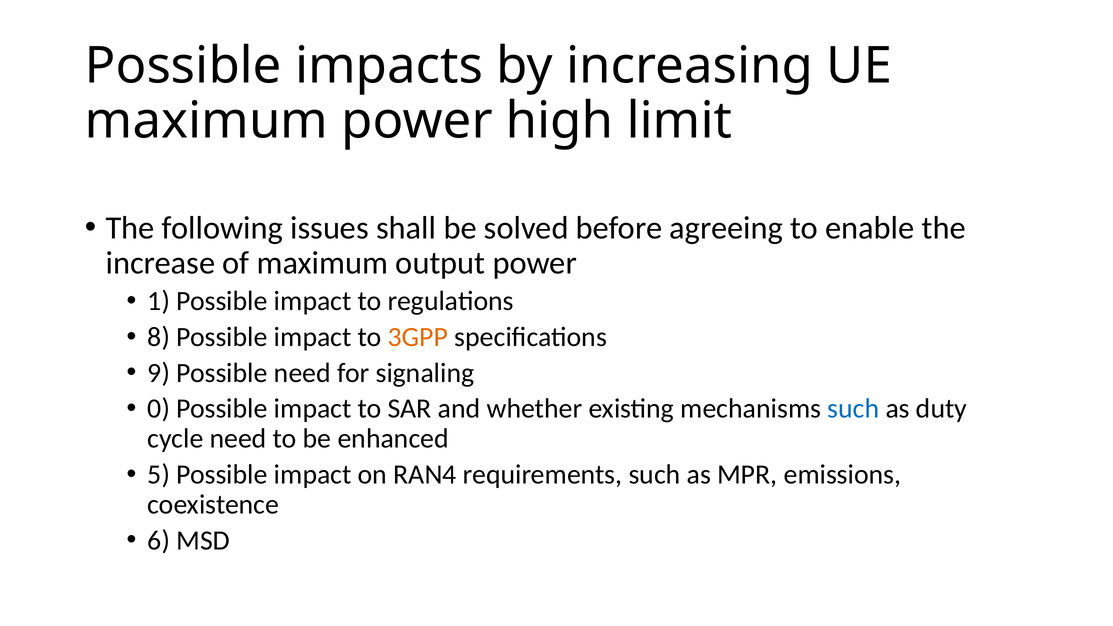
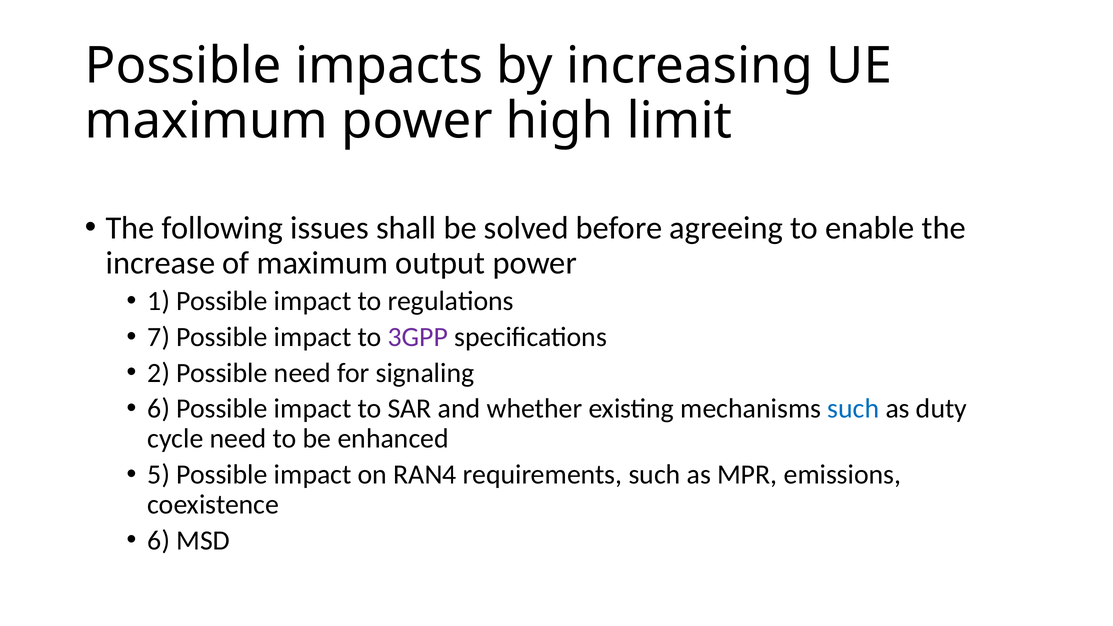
8: 8 -> 7 (159, 337)
3GPP colour: orange -> purple (418, 337)
9: 9 -> 2 (159, 373)
0: 0 -> 6 (159, 409)
